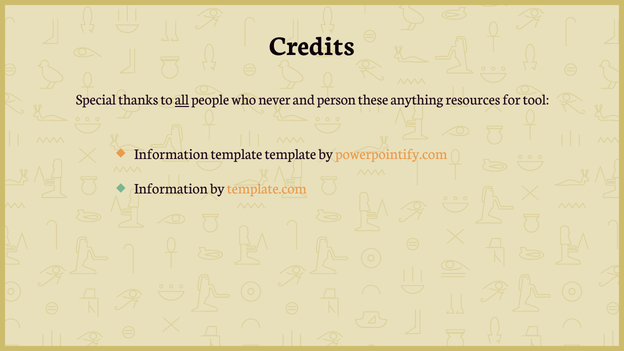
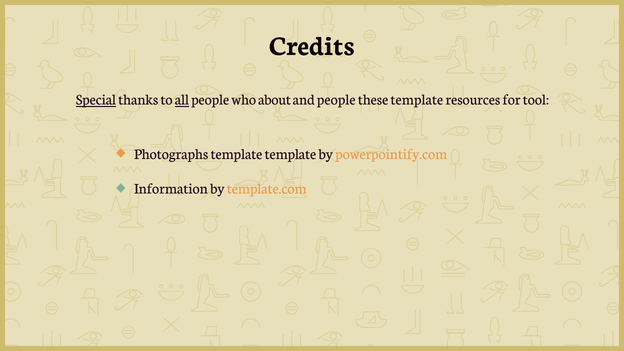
Special underline: none -> present (96, 100)
never: never -> about (274, 100)
and person: person -> people (336, 100)
these anything: anything -> template (417, 100)
Information: Information -> Photographs (171, 154)
